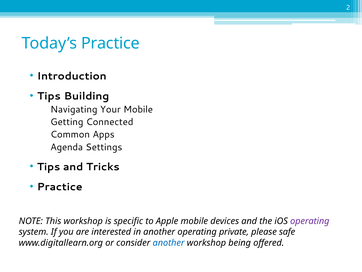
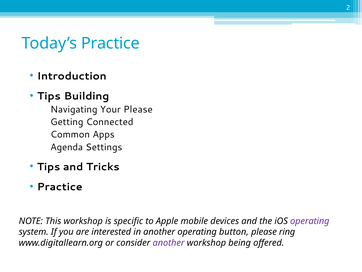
Your Mobile: Mobile -> Please (138, 109)
private: private -> button (234, 232)
safe: safe -> ring (287, 232)
another colour: blue -> purple (169, 242)
